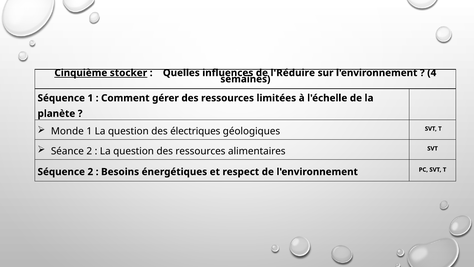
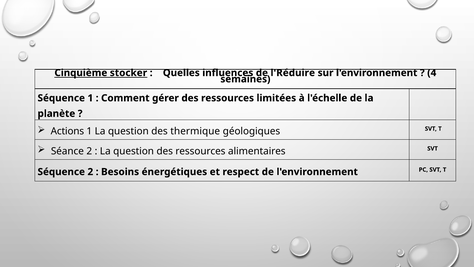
Monde: Monde -> Actions (67, 131)
électriques: électriques -> thermique (195, 131)
